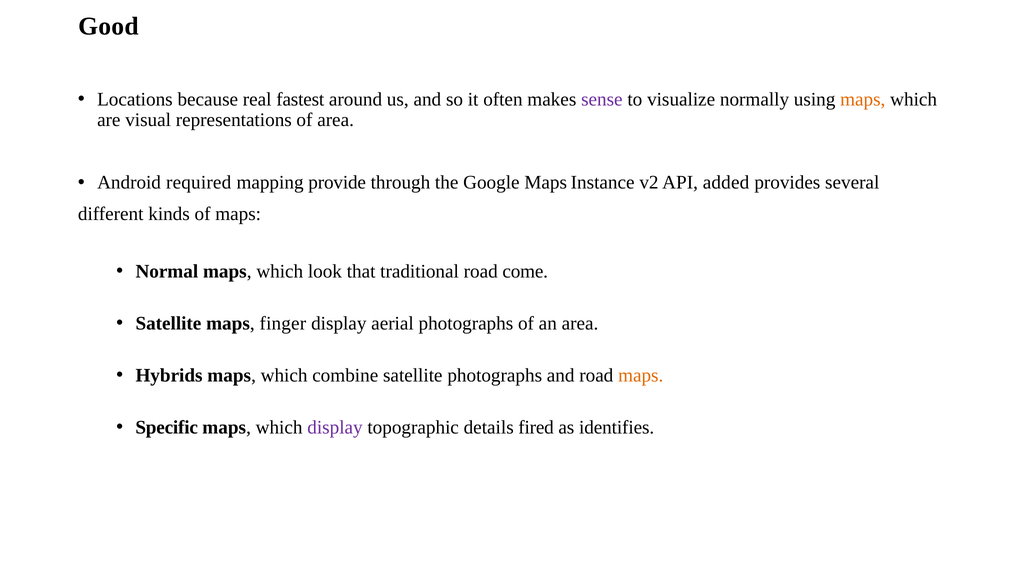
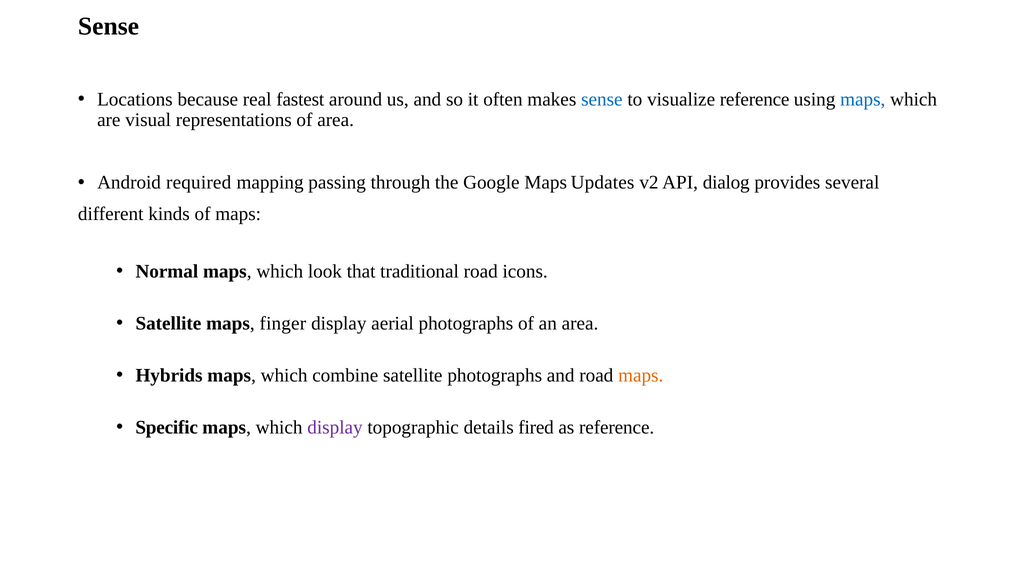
Good: Good -> Sense (109, 26)
sense colour: purple -> blue (602, 99)
visualize normally: normally -> reference (755, 99)
maps colour: orange -> blue (863, 99)
provide: provide -> passing (337, 183)
Instance: Instance -> Updates (603, 183)
added: added -> dialog (726, 183)
come: come -> icons (525, 272)
as identifies: identifies -> reference (617, 428)
